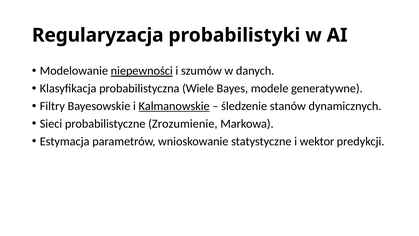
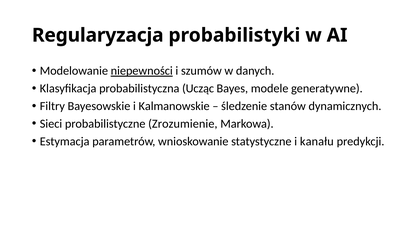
Wiele: Wiele -> Ucząc (198, 88)
Kalmanowskie underline: present -> none (174, 106)
wektor: wektor -> kanału (317, 141)
